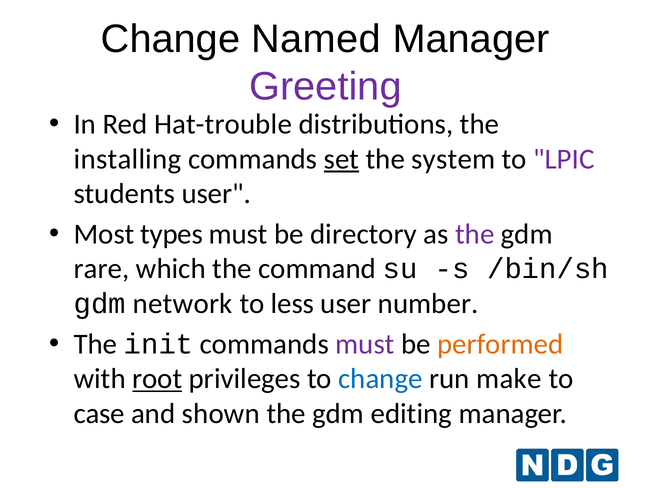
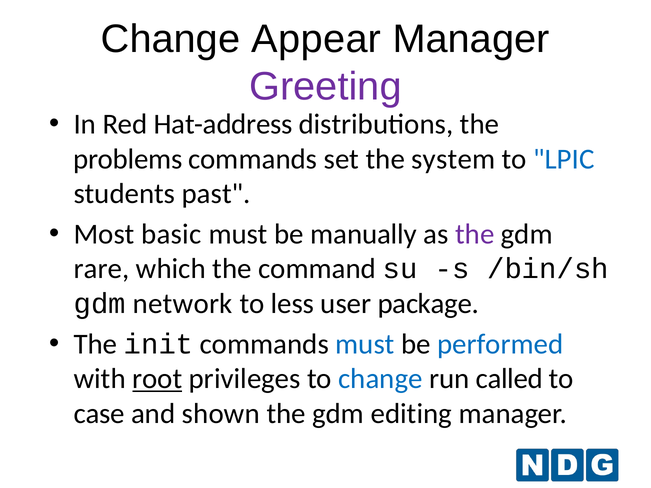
Named: Named -> Appear (316, 39)
Hat-trouble: Hat-trouble -> Hat-address (223, 124)
installing: installing -> problems (128, 159)
set underline: present -> none (341, 159)
LPIC colour: purple -> blue (564, 159)
students user: user -> past (216, 194)
types: types -> basic (171, 234)
directory: directory -> manually (364, 234)
number: number -> package (428, 304)
must colour: purple -> blue (365, 344)
performed colour: orange -> blue (500, 344)
make: make -> called (509, 379)
